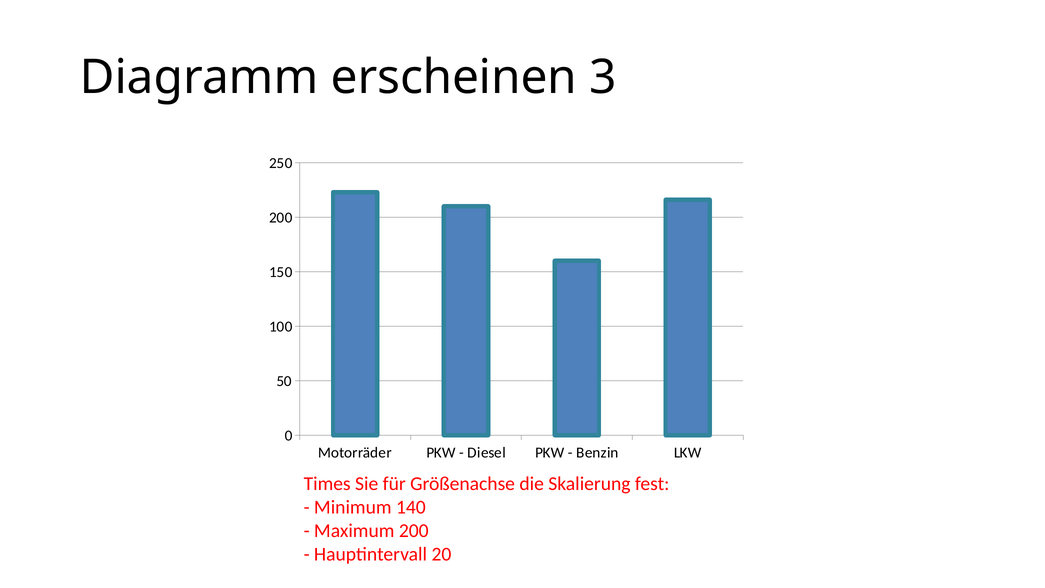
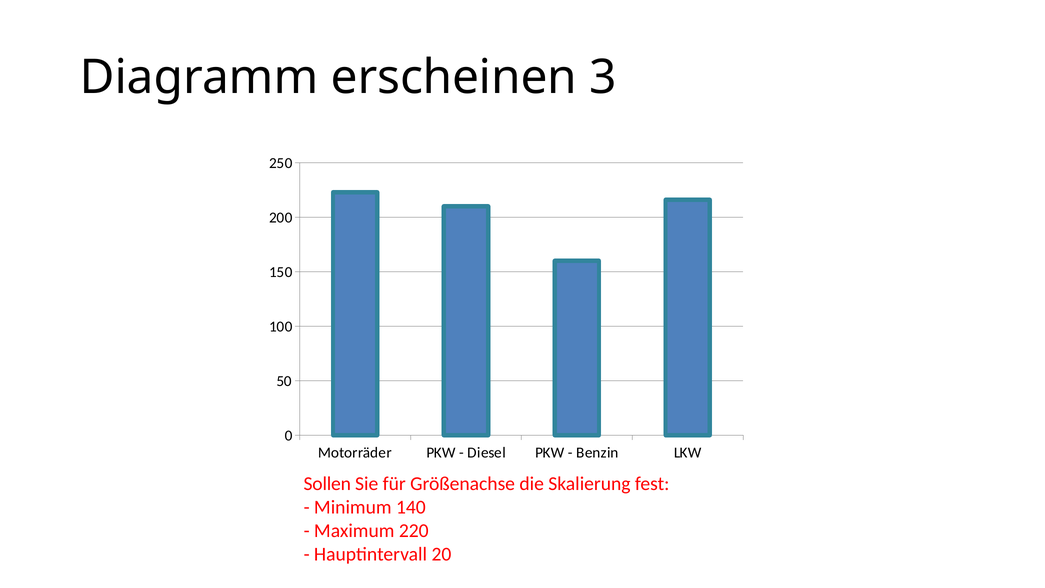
Times: Times -> Sollen (327, 484)
Maximum 200: 200 -> 220 (414, 531)
